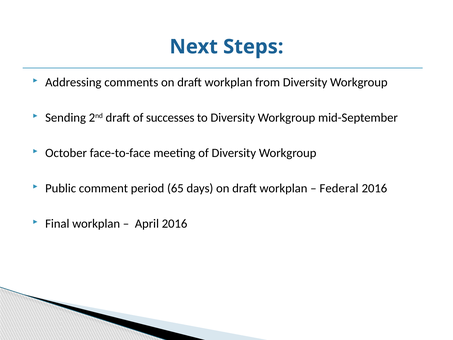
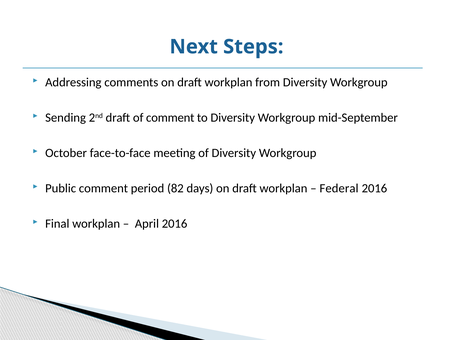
of successes: successes -> comment (170, 118)
65: 65 -> 82 (175, 188)
